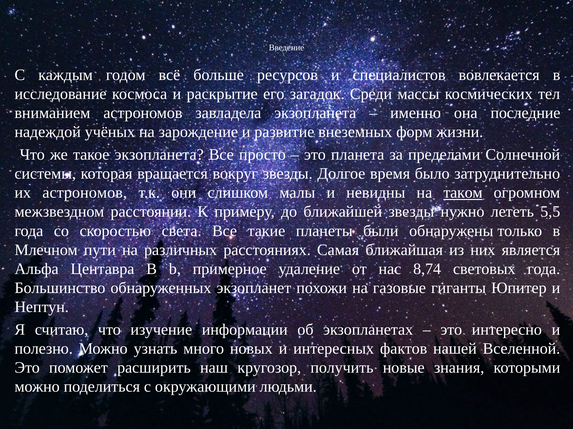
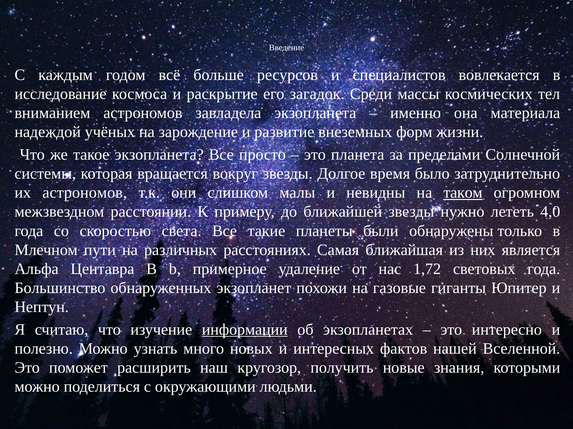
последние: последние -> материала (525, 113)
5,5: 5,5 -> 4,0 (550, 212)
8,74: 8,74 -> 1,72 (427, 269)
информации underline: none -> present (245, 330)
